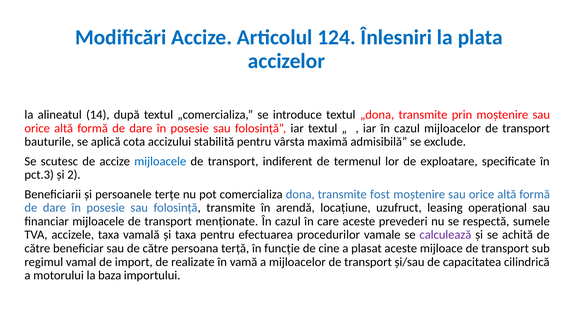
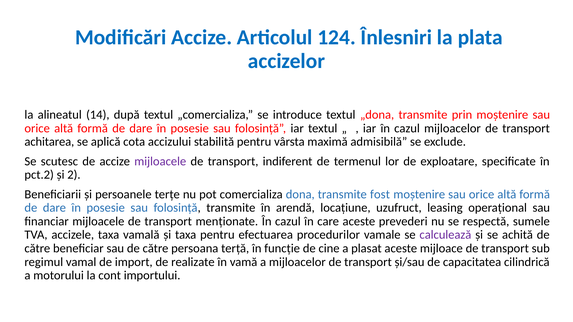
bauturile: bauturile -> achitarea (49, 142)
mijloacele colour: blue -> purple (160, 161)
pct.3: pct.3 -> pct.2 (39, 175)
baza: baza -> cont (110, 276)
